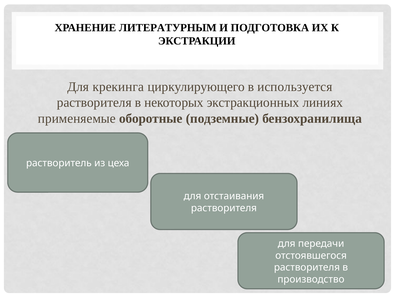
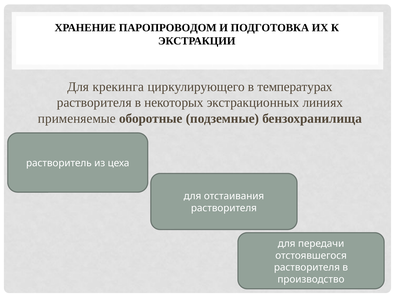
ЛИТЕРАТУРНЫМ: ЛИТЕРАТУРНЫМ -> ПАРОПРОВОДОМ (168, 28)
используется: используется -> температурах (295, 87)
